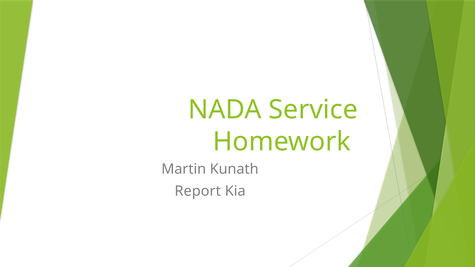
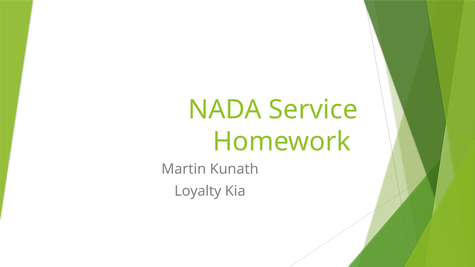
Report: Report -> Loyalty (198, 191)
